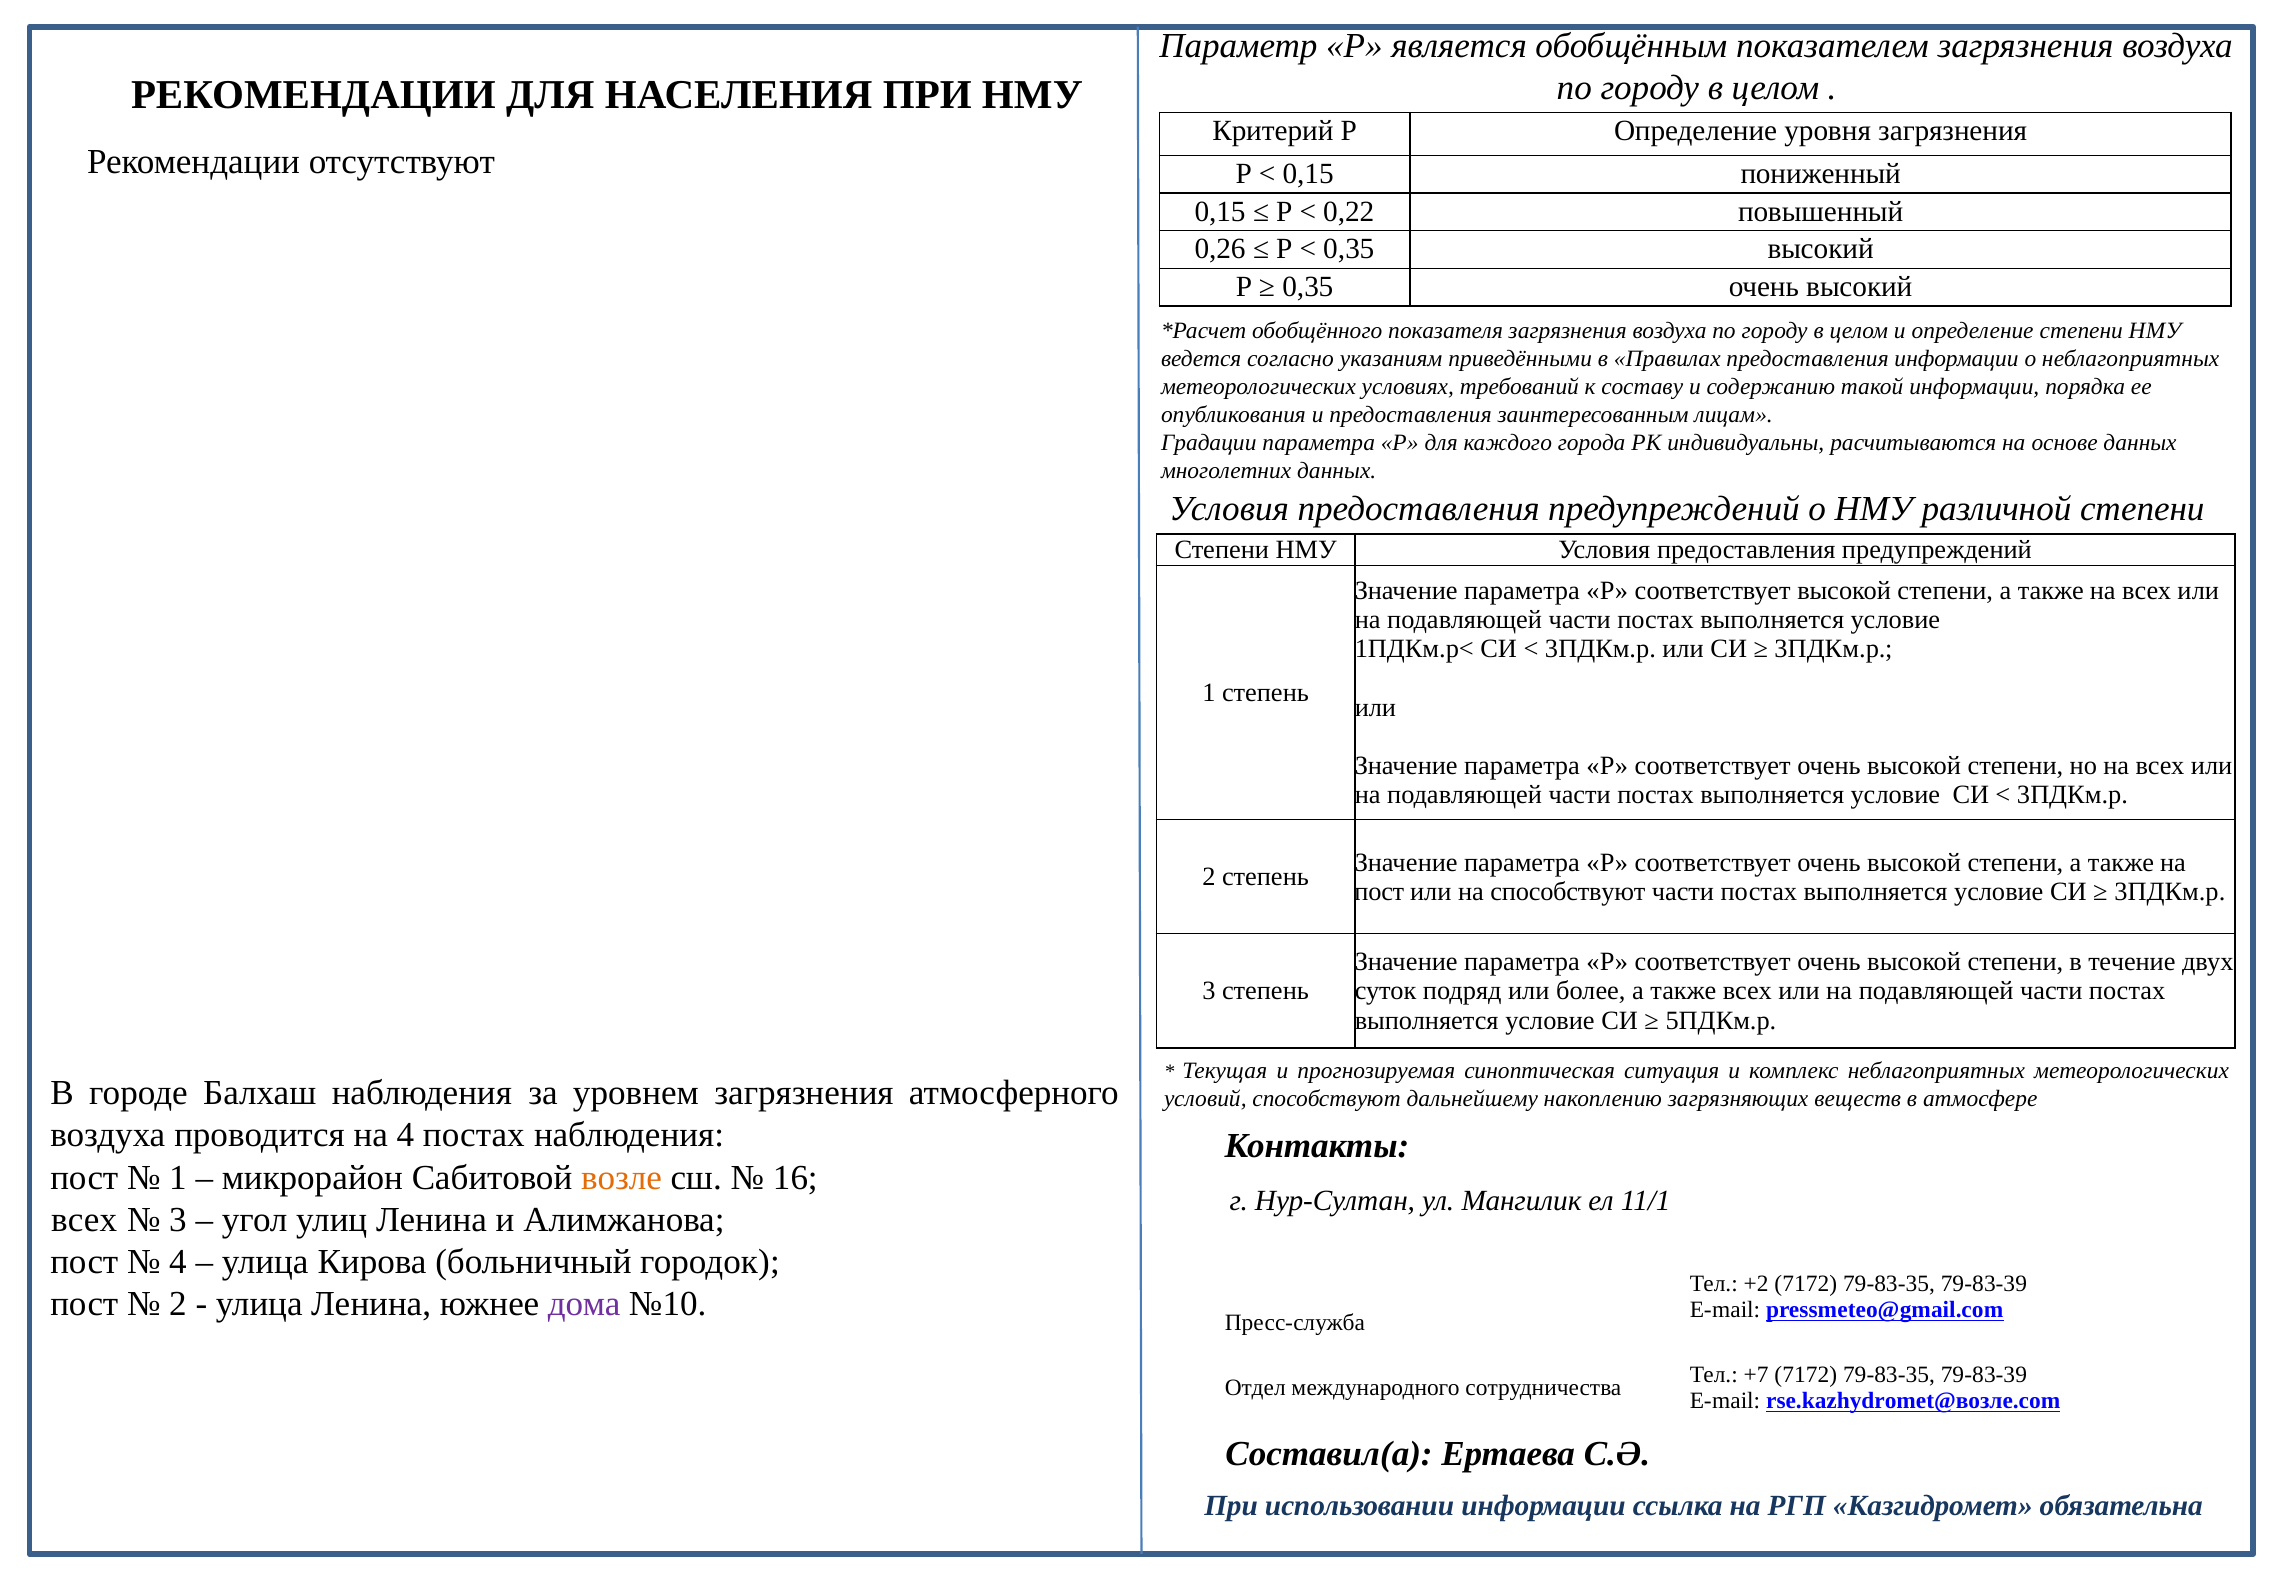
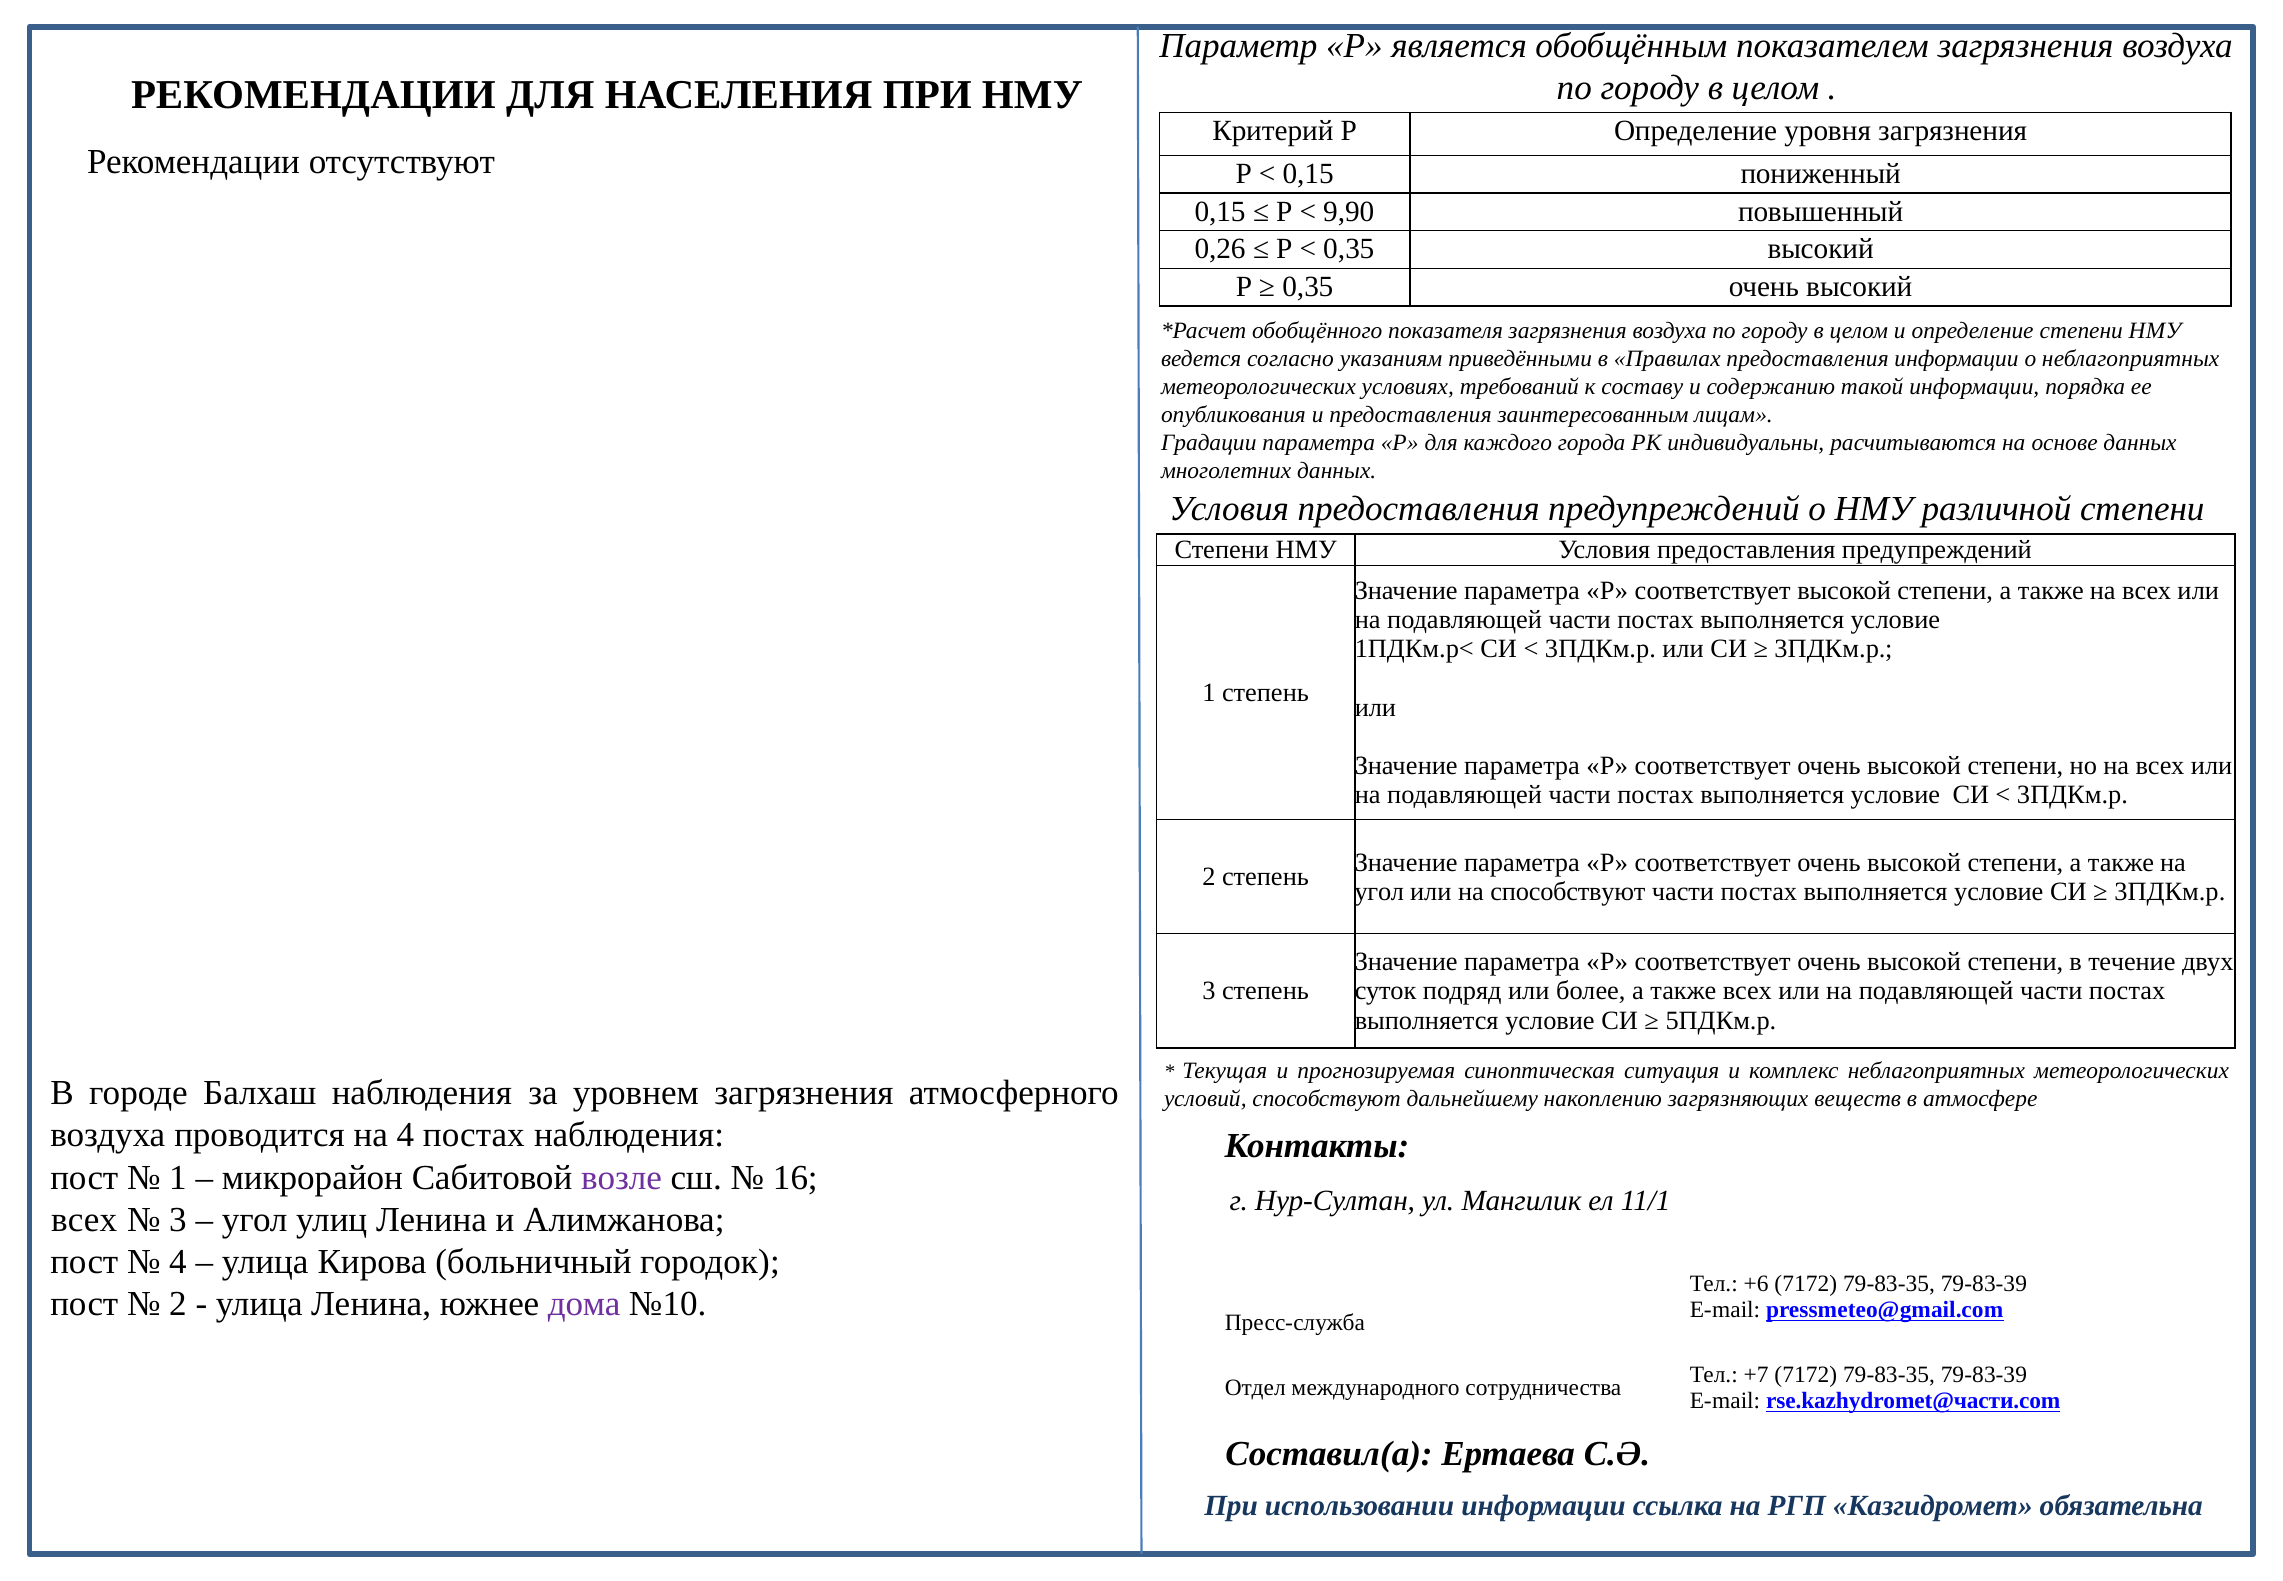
0,22: 0,22 -> 9,90 (1349, 212)
пост: пост -> угол (1379, 891)
возле colour: orange -> purple (622, 1177)
+2: +2 -> +6 (1756, 1283)
rse.kazhydromet@возле.com: rse.kazhydromet@возле.com -> rse.kazhydromet@части.com (1913, 1401)
